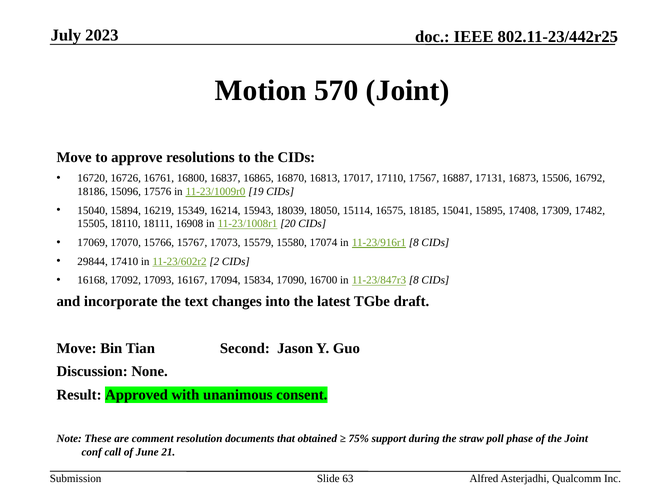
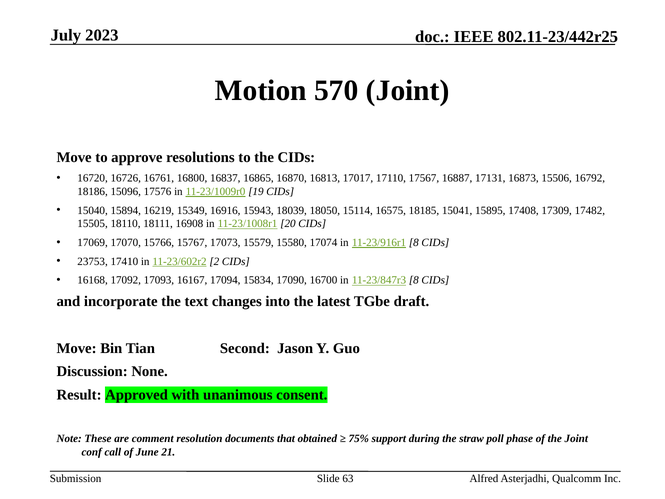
16214: 16214 -> 16916 (225, 210)
29844: 29844 -> 23753 (93, 261)
